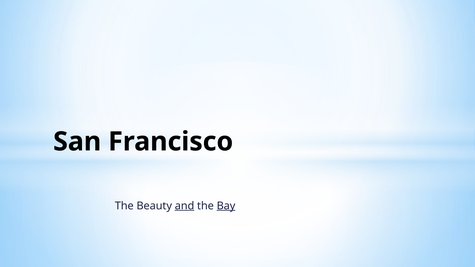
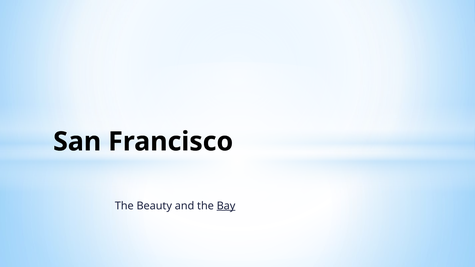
and underline: present -> none (185, 206)
